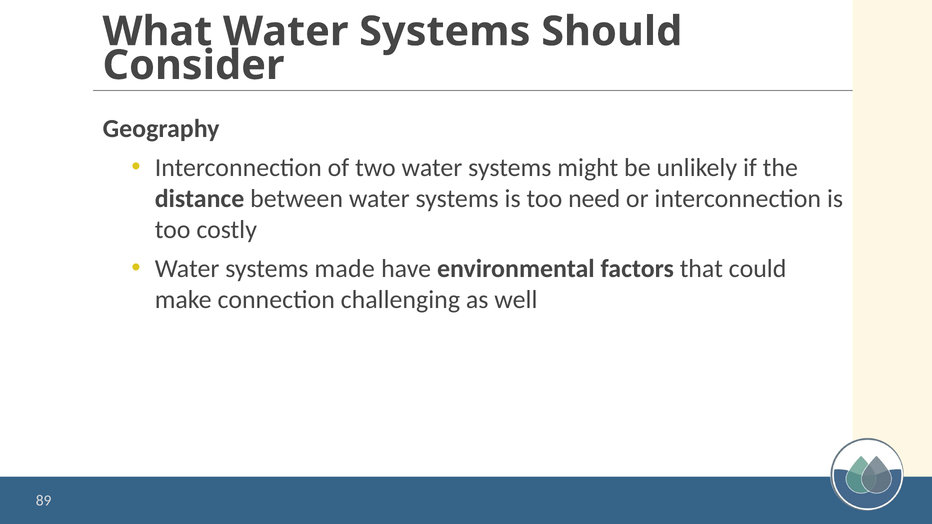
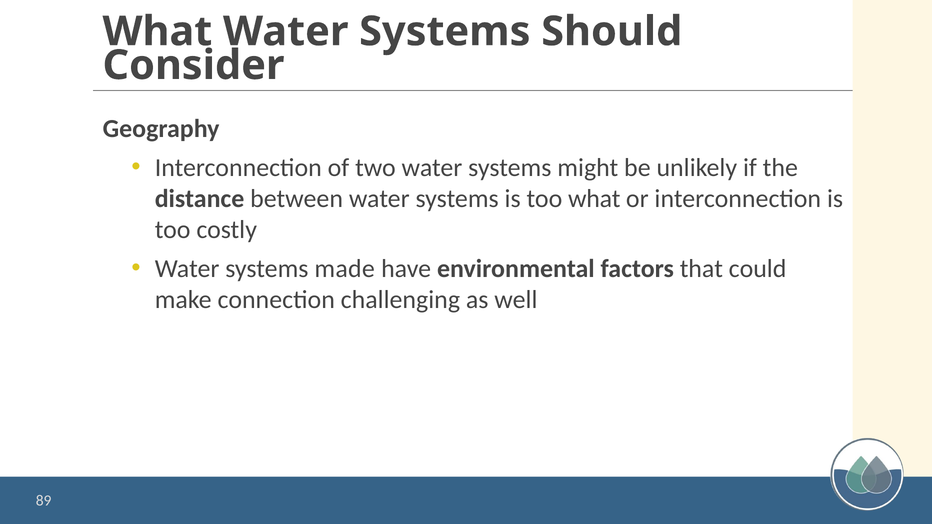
too need: need -> what (594, 199)
